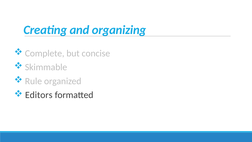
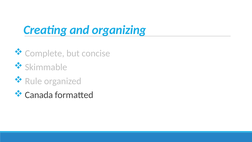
Editors: Editors -> Canada (39, 95)
